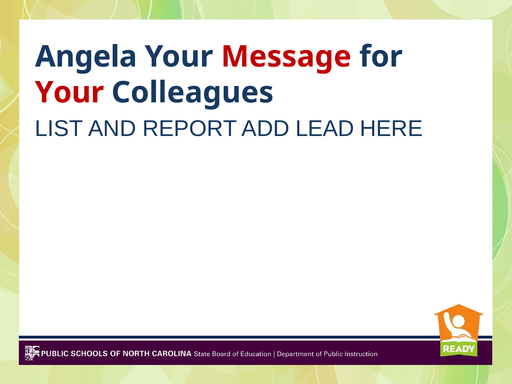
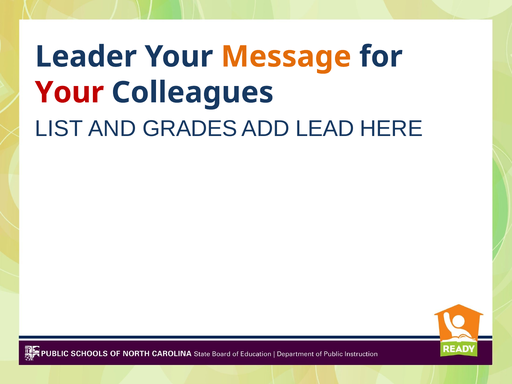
Angela: Angela -> Leader (86, 57)
Message colour: red -> orange (286, 57)
REPORT: REPORT -> GRADES (190, 129)
